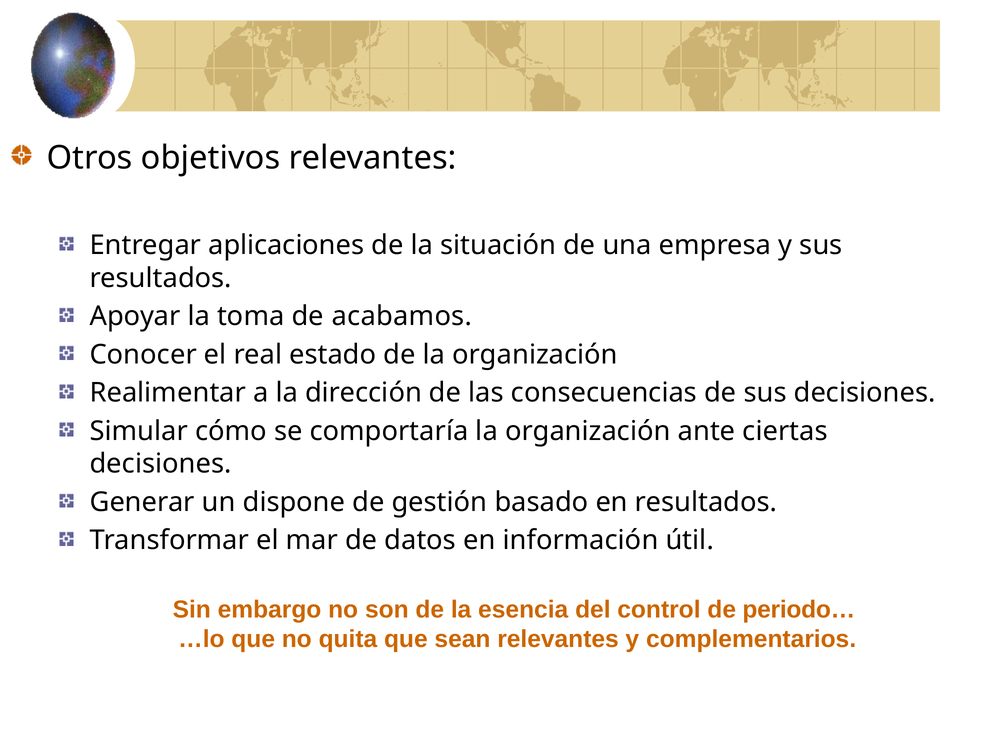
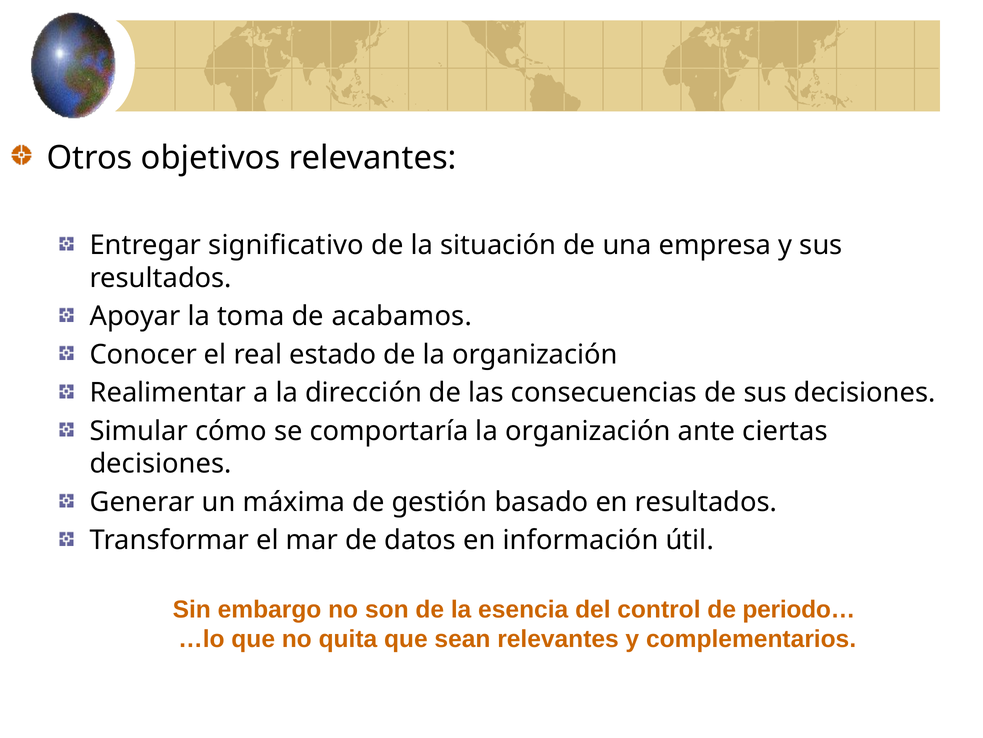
aplicaciones: aplicaciones -> significativo (286, 245)
dispone: dispone -> máxima (294, 502)
